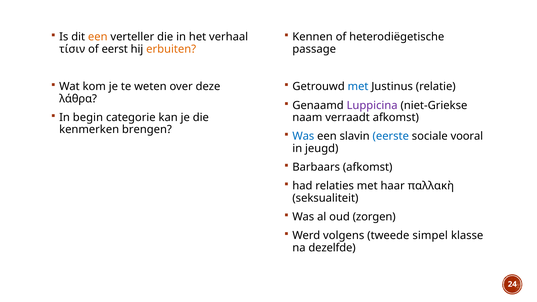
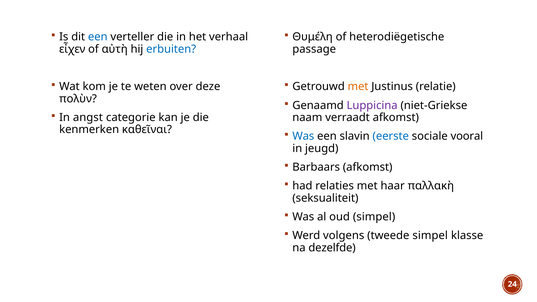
een colour: orange -> blue (98, 37)
Kennen: Kennen -> Θυμέλη (313, 37)
τίσιν: τίσιν -> εἶχεν (72, 49)
eerst: eerst -> αὐτὴ (115, 49)
erbuiten colour: orange -> blue (171, 49)
met colour: blue -> orange (358, 87)
λάθρα: λάθρα -> πολὺν (78, 99)
begin: begin -> angst (88, 117)
brengen: brengen -> καθεῖναι (147, 130)
oud zorgen: zorgen -> simpel (374, 217)
